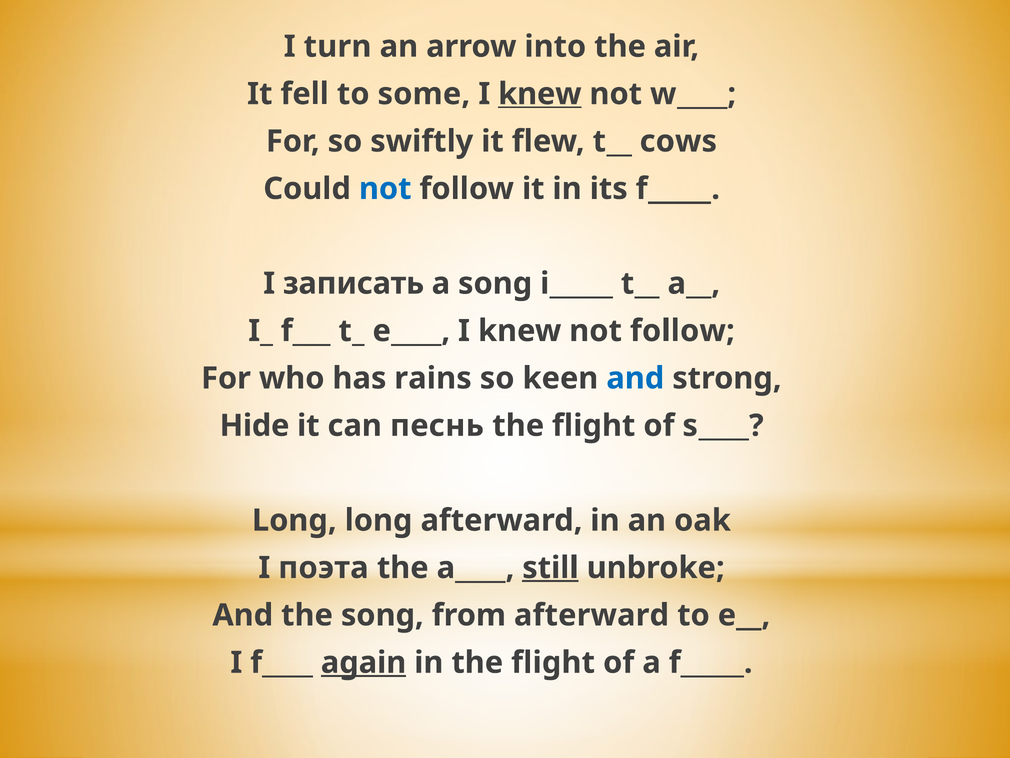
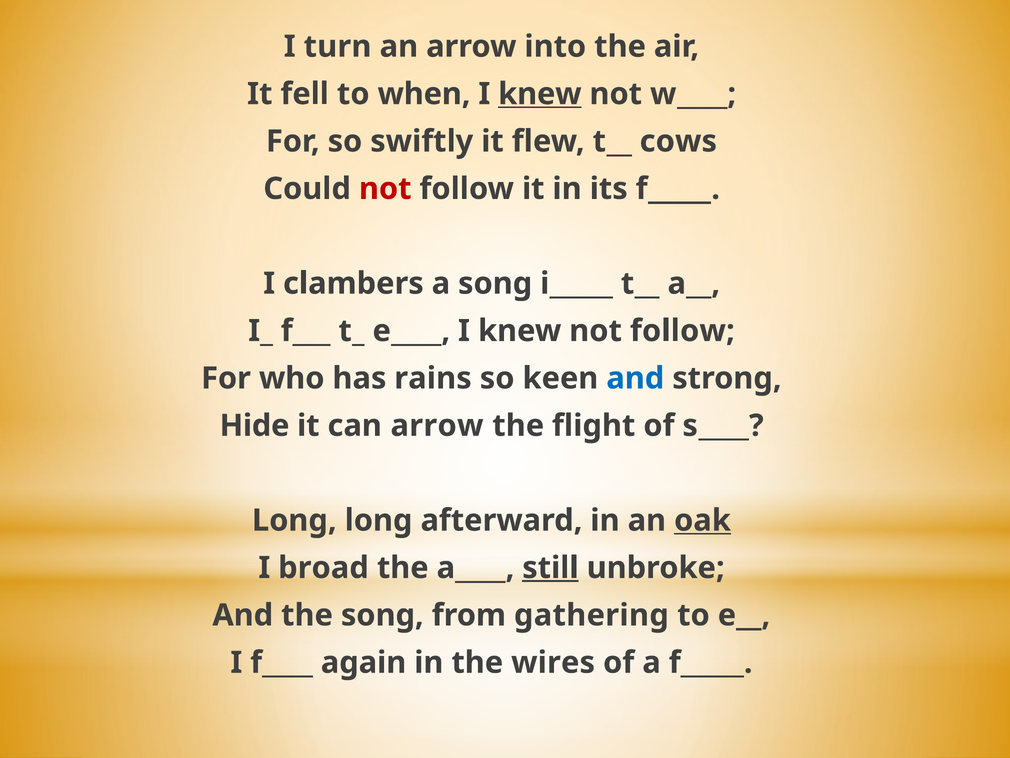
some: some -> when (424, 94)
not colour: blue -> red (385, 189)
записать: записать -> clambers (353, 283)
can песнь: песнь -> arrow (437, 425)
oak underline: none -> present (702, 520)
поэта: поэта -> broad (323, 567)
from afterward: afterward -> gathering (591, 615)
again underline: present -> none (364, 662)
in the flight: flight -> wires (553, 662)
